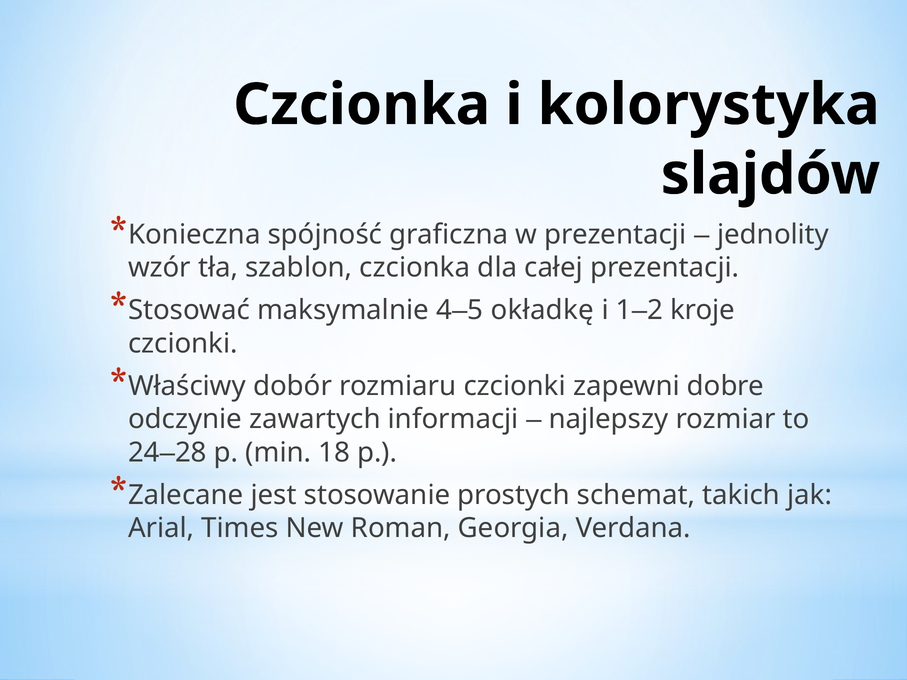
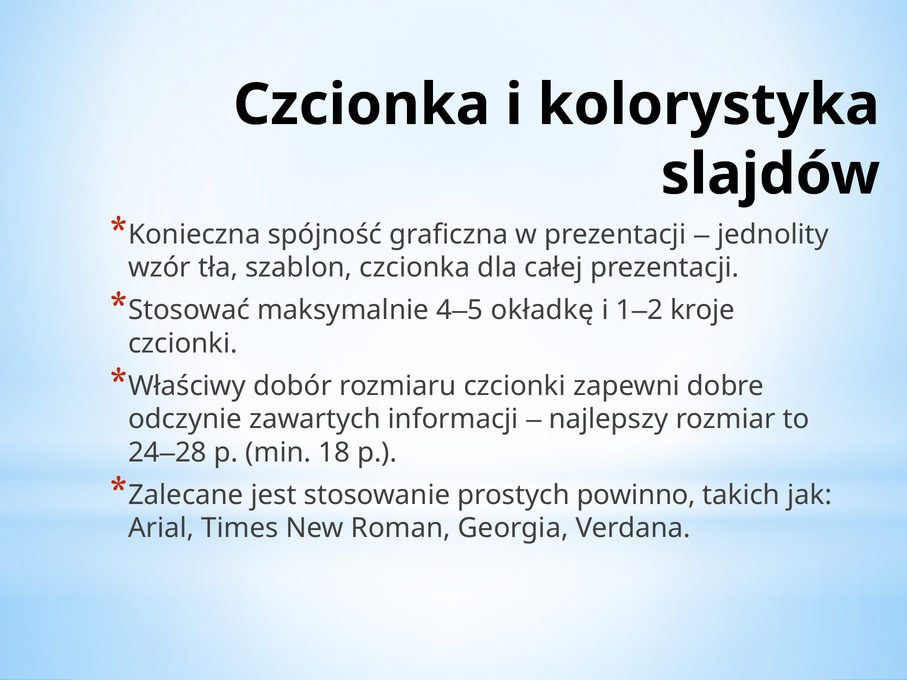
schemat: schemat -> powinno (636, 495)
